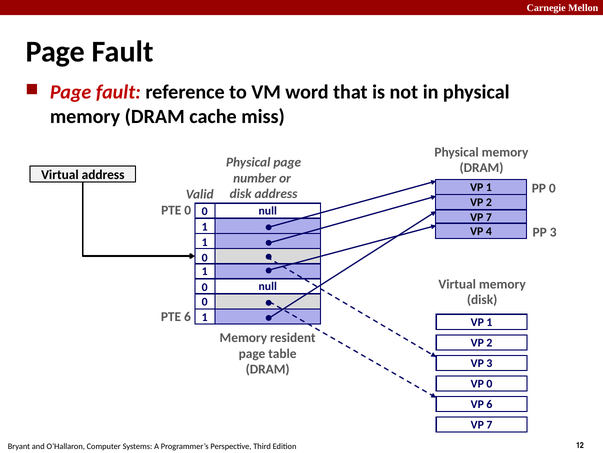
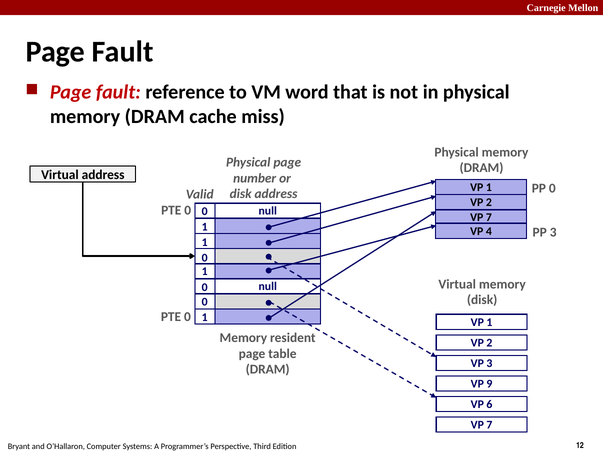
6: 6 -> 0 (187, 316)
VP 0: 0 -> 9 (489, 383)
